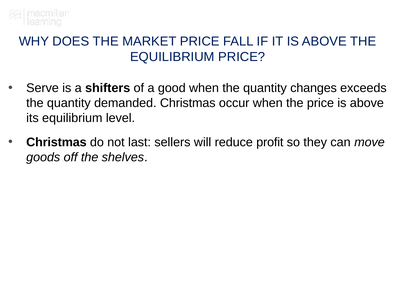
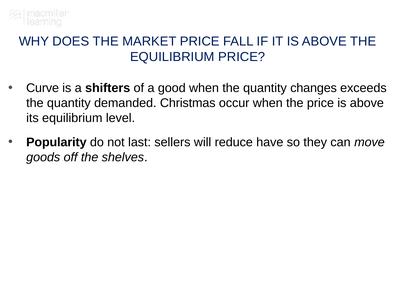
Serve: Serve -> Curve (43, 88)
Christmas: Christmas -> Popularity (56, 142)
profit: profit -> have (270, 142)
